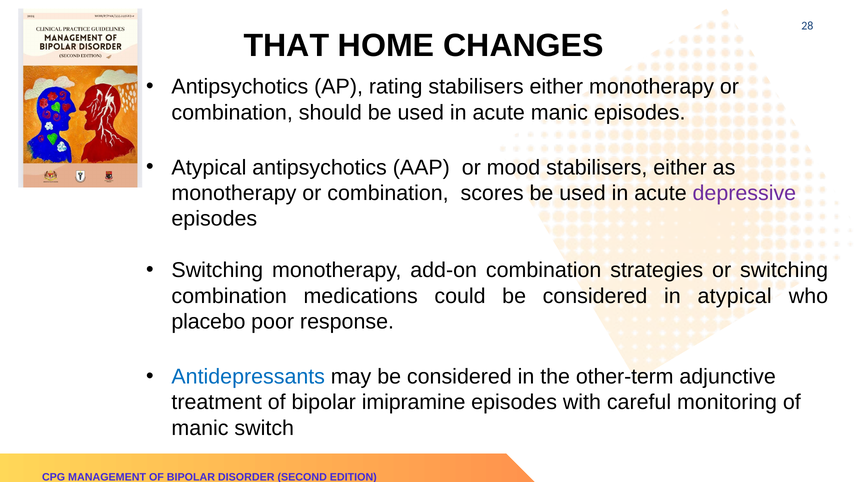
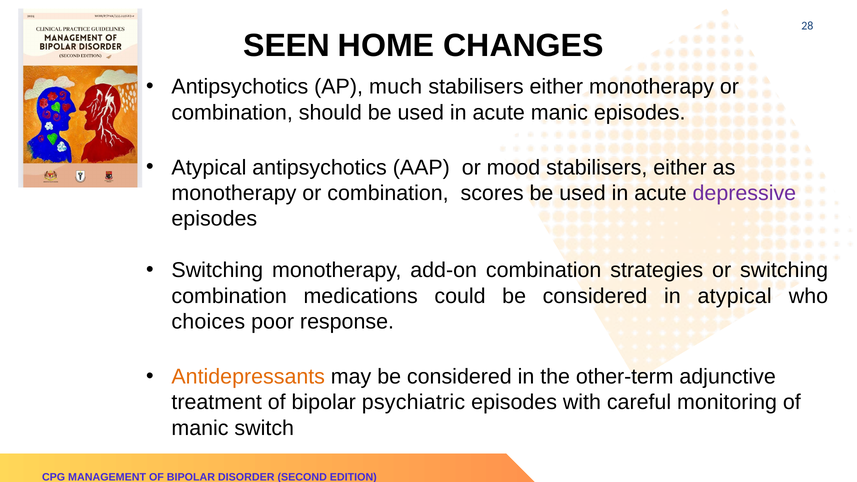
THAT: THAT -> SEEN (287, 46)
rating: rating -> much (396, 87)
placebo: placebo -> choices (208, 322)
Antidepressants colour: blue -> orange (248, 377)
imipramine: imipramine -> psychiatric (413, 402)
